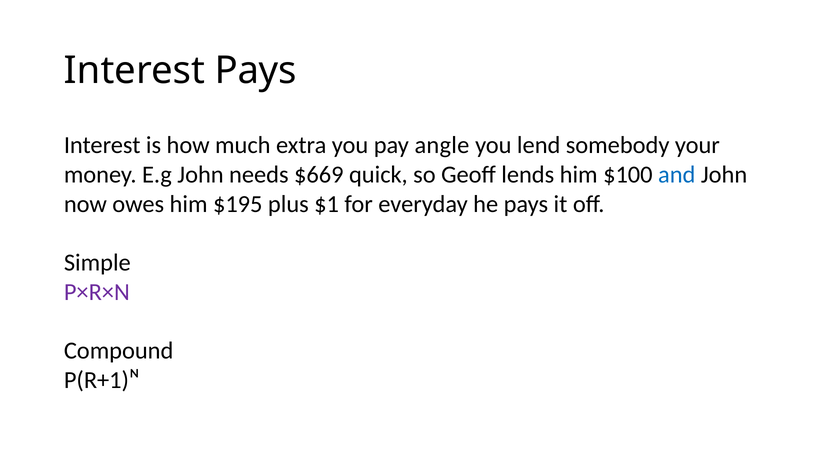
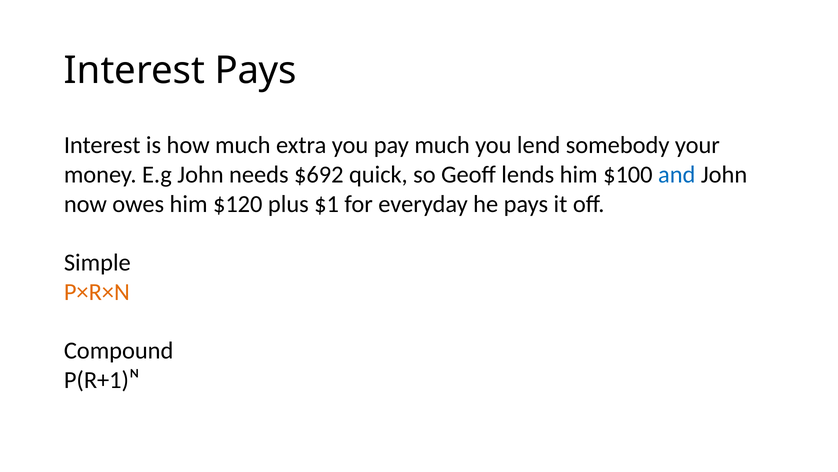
pay angle: angle -> much (442, 145)
$669: $669 -> $692 (319, 174)
$195: $195 -> $120 (238, 204)
P×R×N colour: purple -> orange (97, 292)
